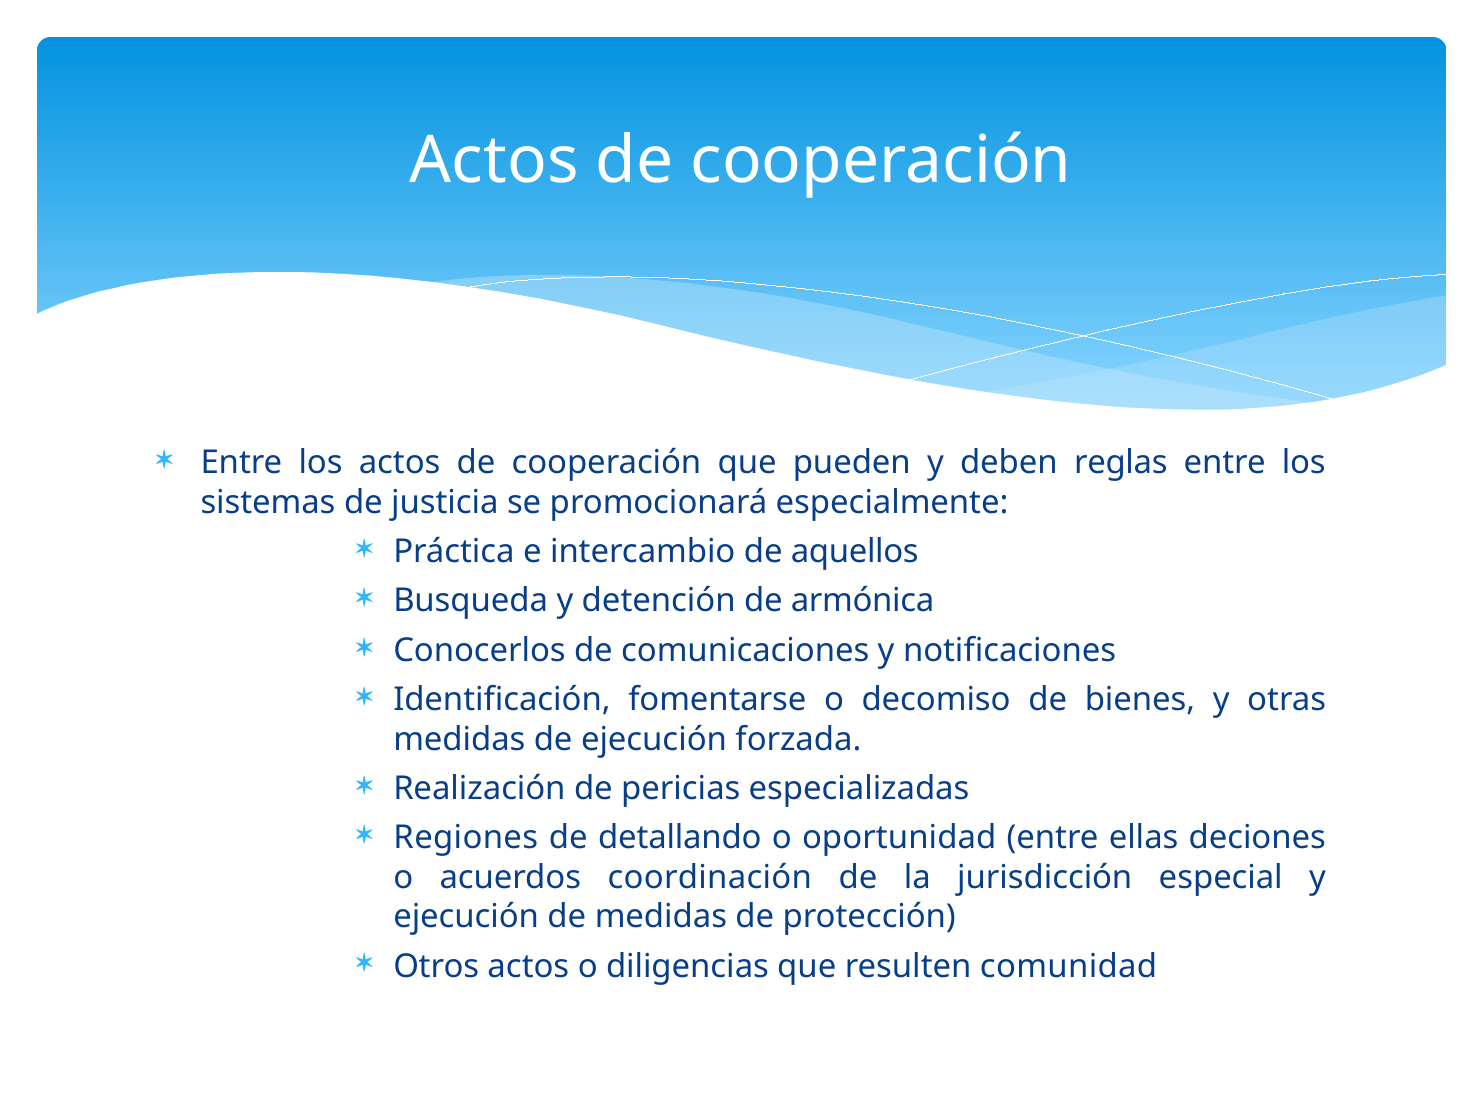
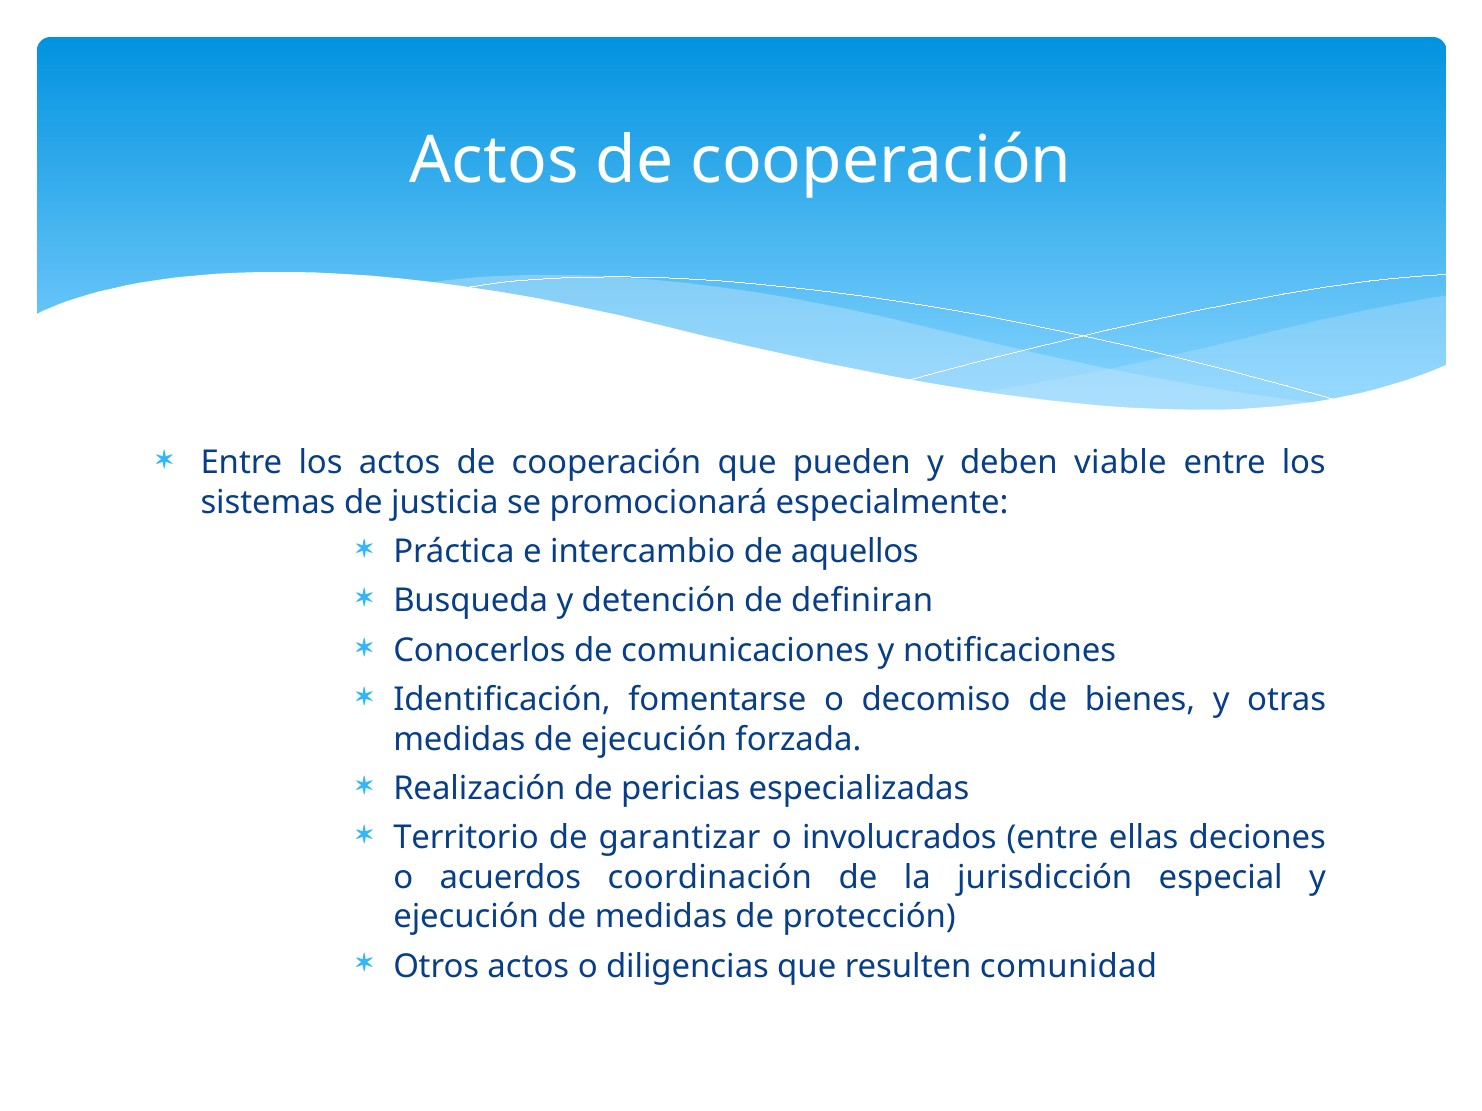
reglas: reglas -> viable (1120, 463)
armónica: armónica -> definiran (862, 601)
Regiones: Regiones -> Territorio (466, 838)
detallando: detallando -> garantizar (680, 838)
oportunidad: oportunidad -> involucrados (899, 838)
